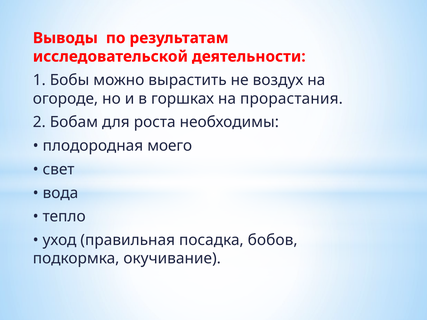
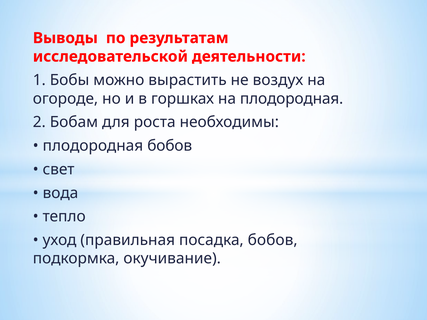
на прорастания: прорастания -> плодородная (292, 99)
плодородная моего: моего -> бобов (170, 146)
